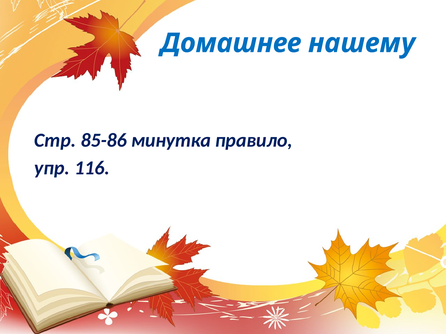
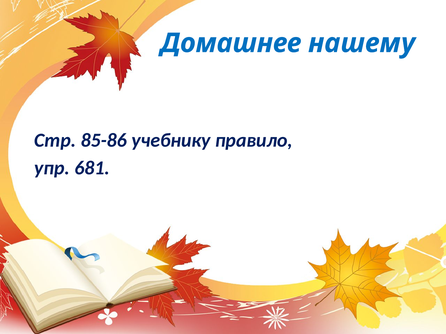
минутка: минутка -> учебнику (171, 141)
116: 116 -> 681 (92, 168)
